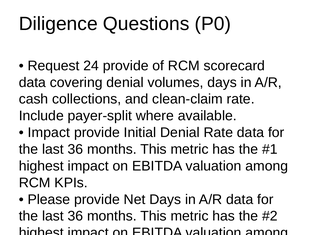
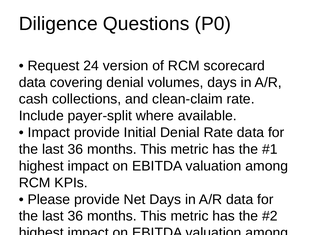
24 provide: provide -> version (126, 66)
